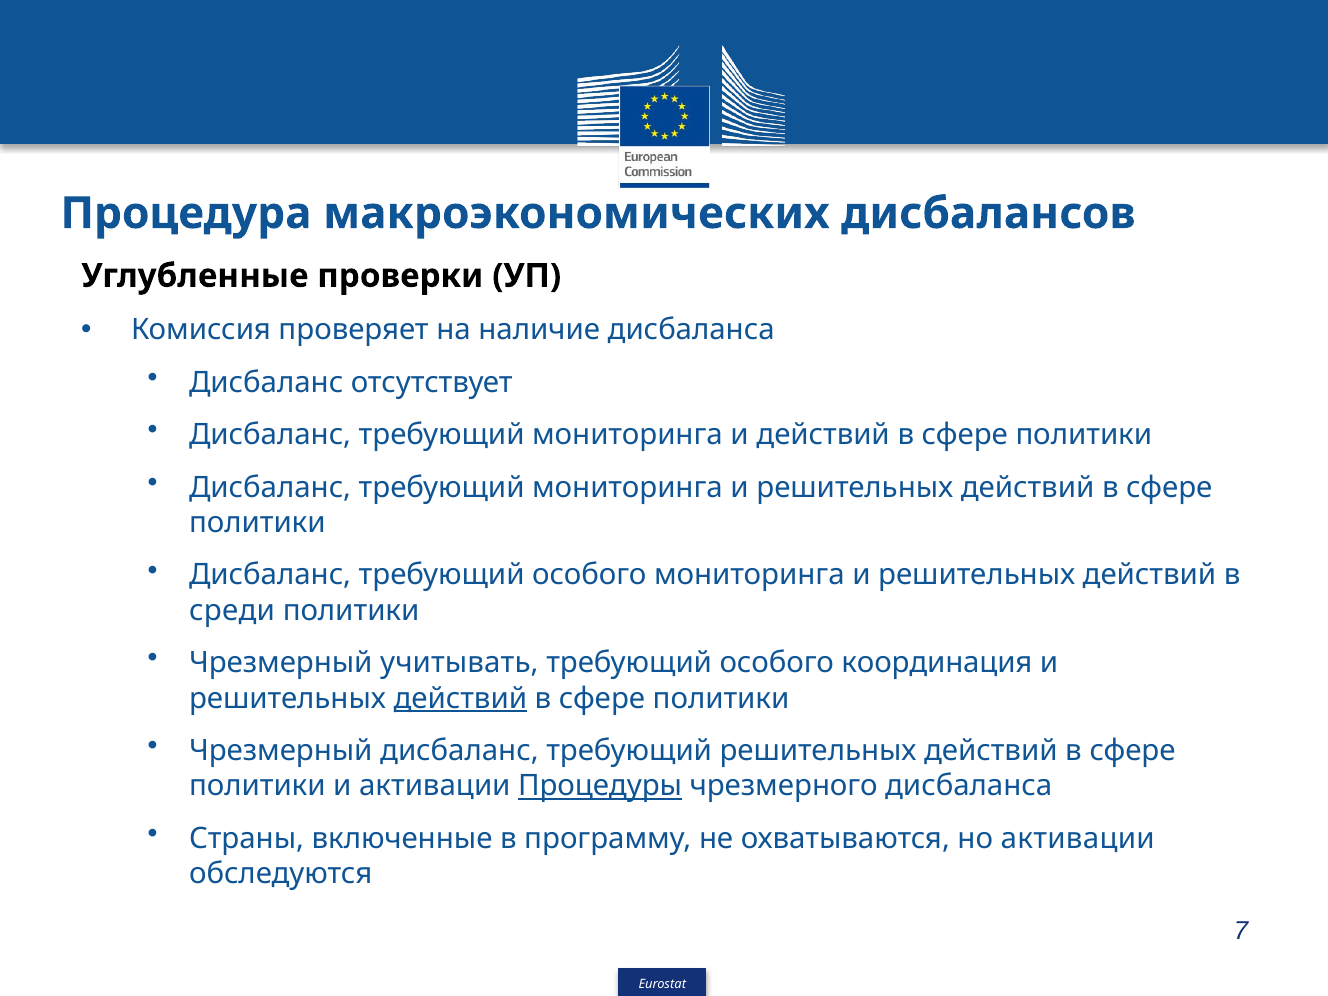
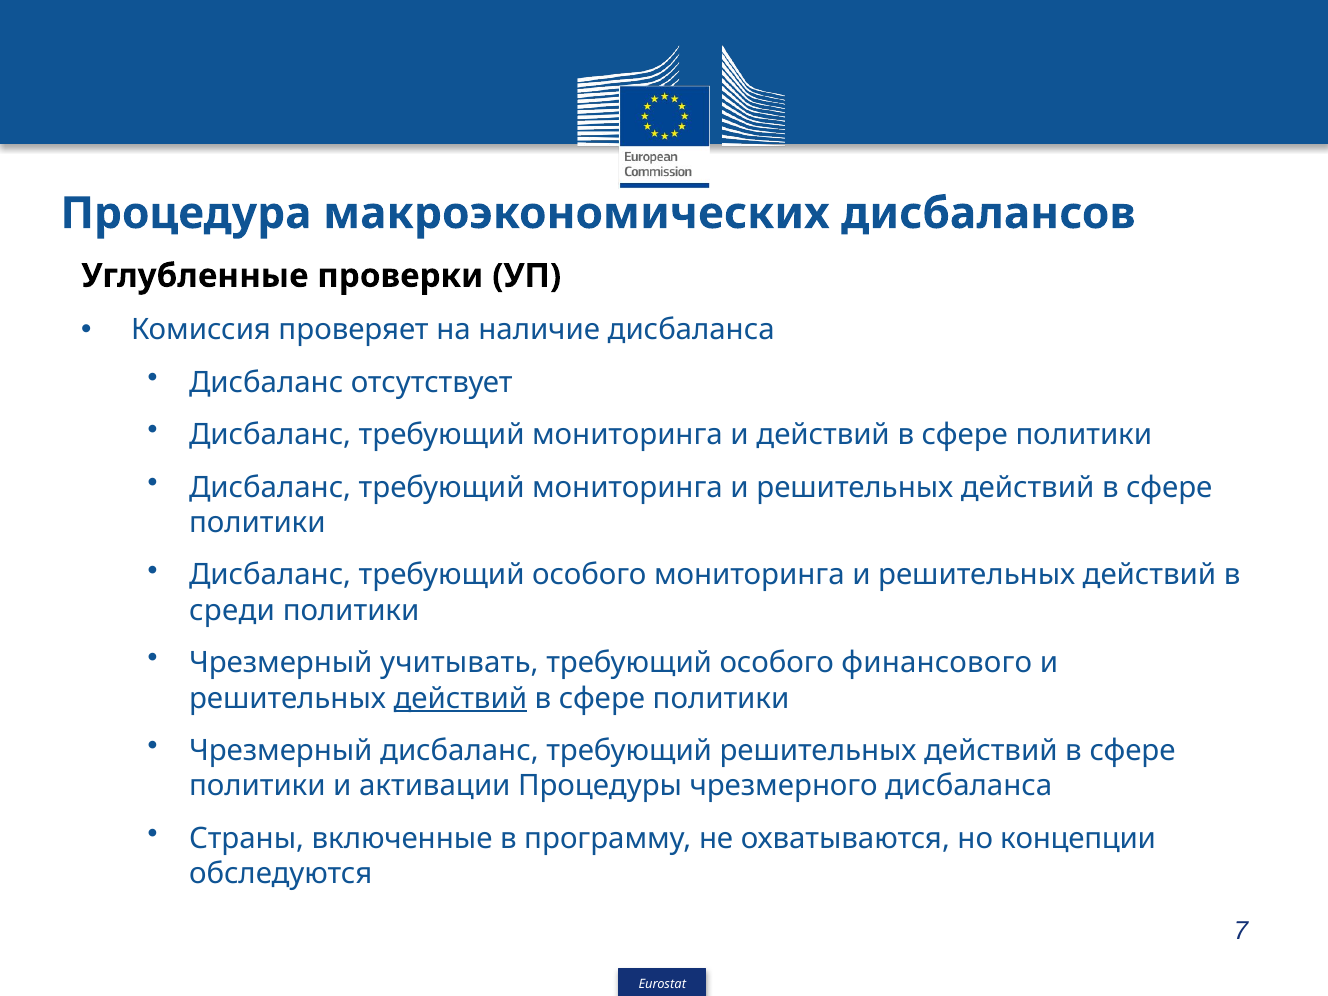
координация: координация -> финансового (937, 663)
Процедуры underline: present -> none (600, 786)
но активации: активации -> концепции (1078, 839)
